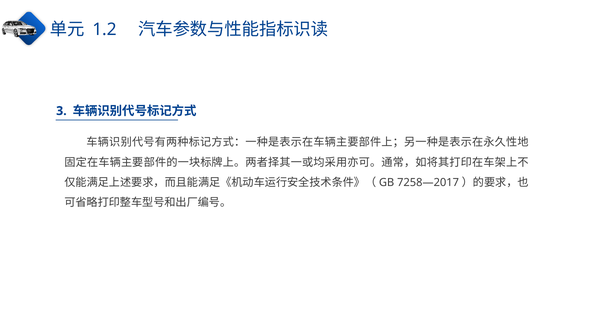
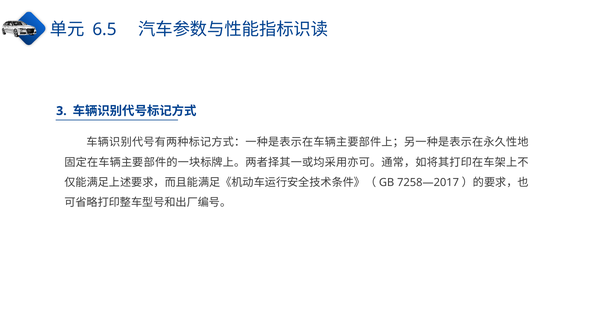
1.2: 1.2 -> 6.5 (105, 29)
